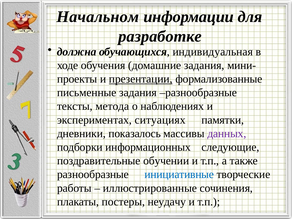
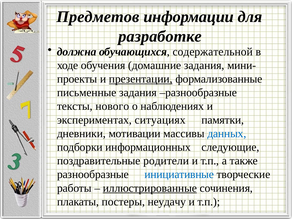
Начальном: Начальном -> Предметов (98, 17)
индивидуальная: индивидуальная -> содержательной (213, 52)
метода: метода -> нового (112, 106)
показалось: показалось -> мотивации (135, 134)
данных colour: purple -> blue (227, 134)
обучении: обучении -> родители (166, 161)
иллюстрированные underline: none -> present (150, 188)
